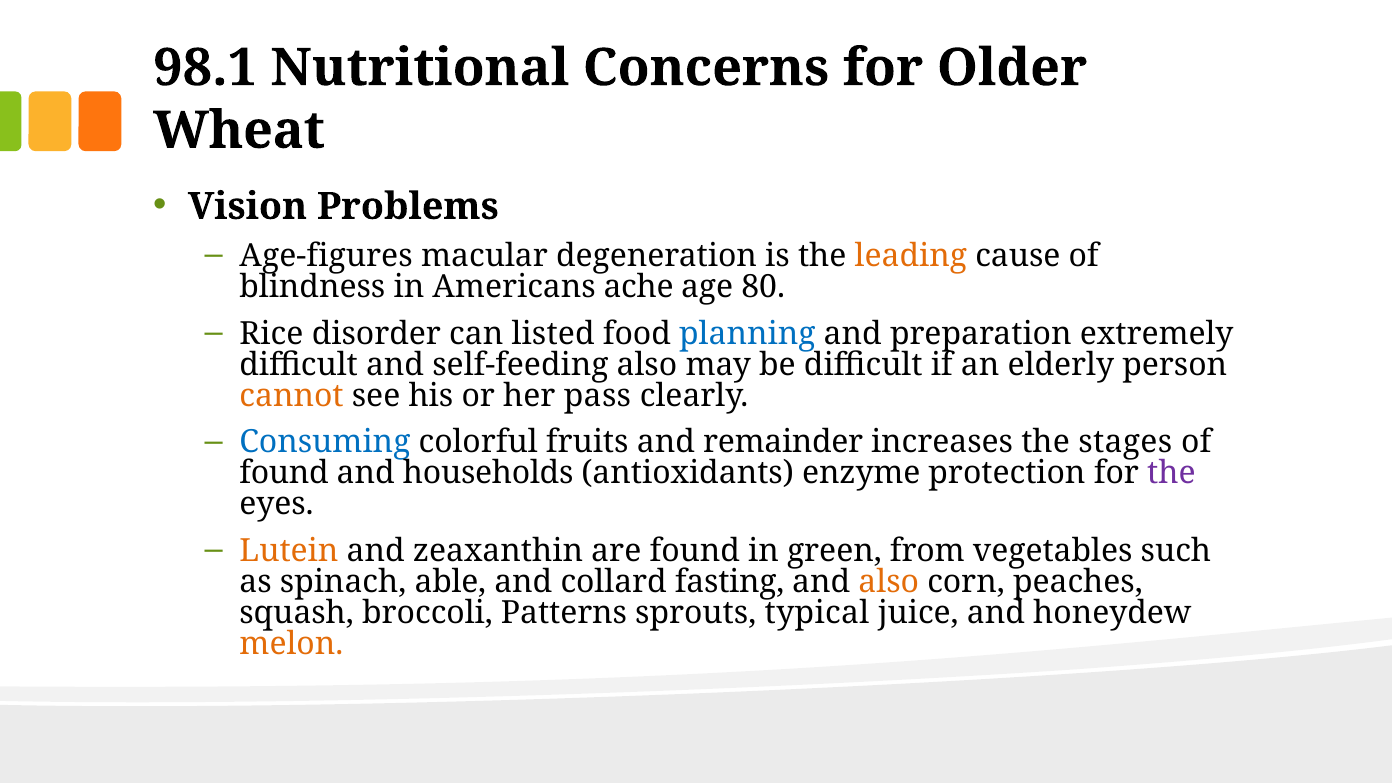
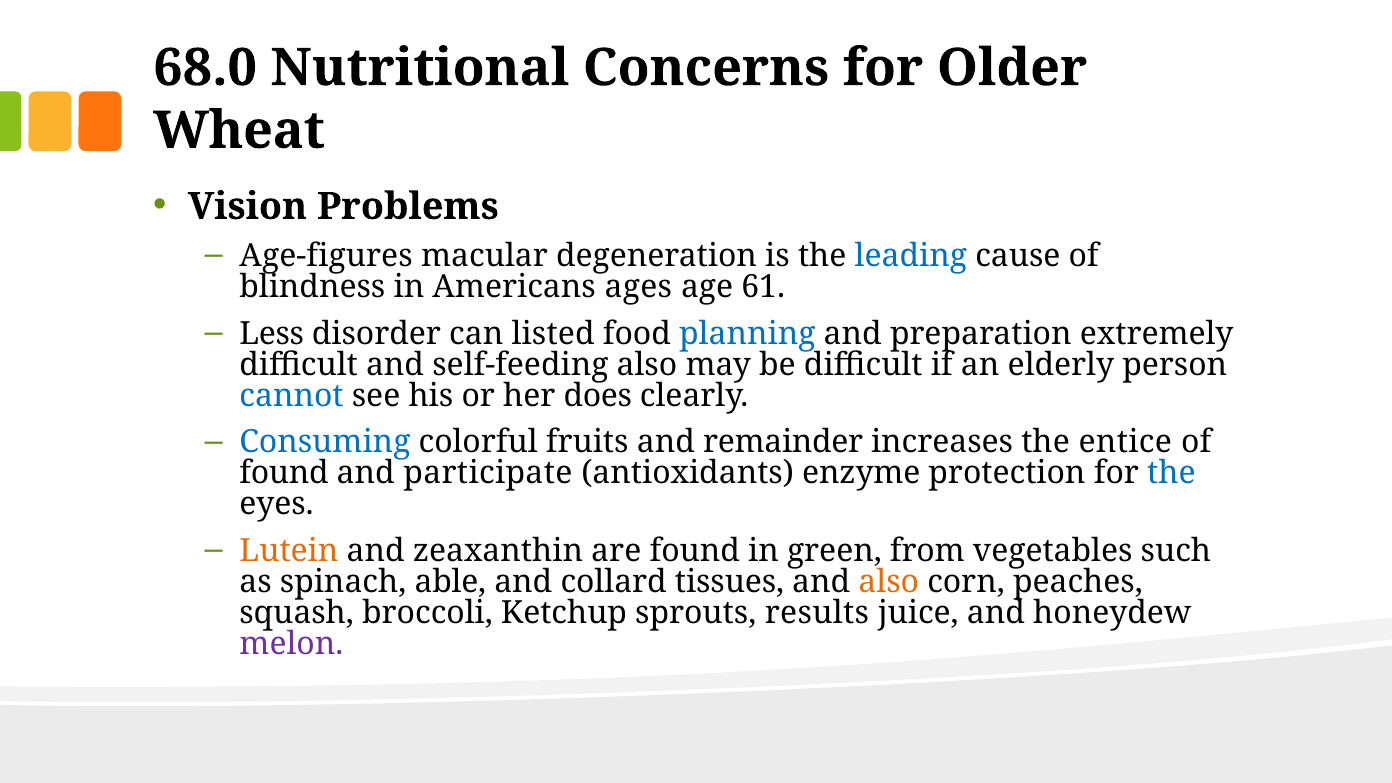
98.1: 98.1 -> 68.0 (205, 68)
leading colour: orange -> blue (911, 256)
ache: ache -> ages (638, 287)
80: 80 -> 61 (763, 287)
Rice: Rice -> Less (272, 334)
cannot colour: orange -> blue (292, 396)
pass: pass -> does (598, 396)
stages: stages -> entice (1125, 442)
households: households -> participate (488, 473)
the colour: purple -> blue (1171, 473)
fasting: fasting -> tissues (730, 582)
Patterns: Patterns -> Ketchup (564, 613)
typical: typical -> results (817, 613)
melon colour: orange -> purple (291, 644)
